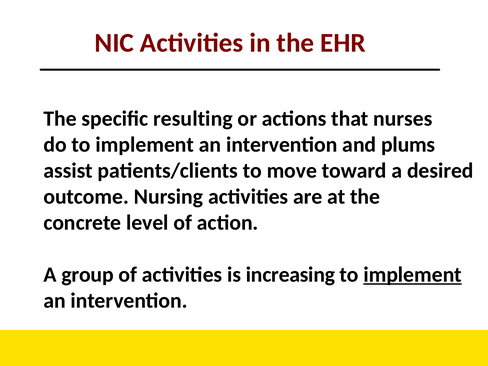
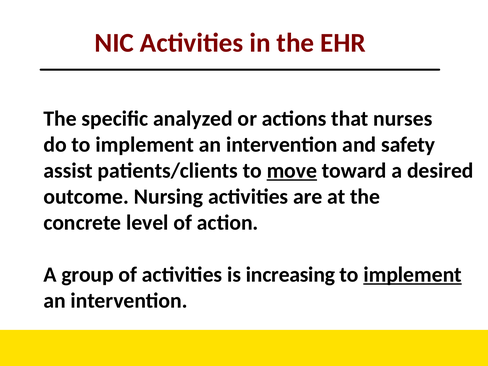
resulting: resulting -> analyzed (193, 119)
plums: plums -> safety (408, 145)
move underline: none -> present (292, 171)
